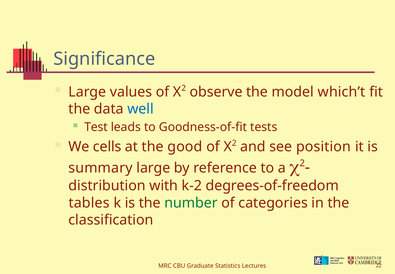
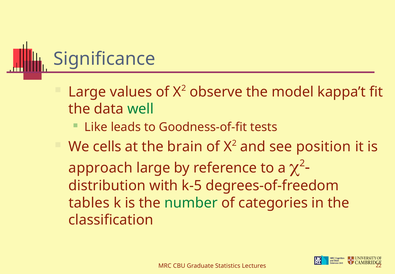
which’t: which’t -> kappa’t (342, 92)
well colour: blue -> green (141, 109)
Test: Test -> Like (96, 127)
good: good -> brain (185, 147)
summary: summary -> approach (101, 168)
k-2: k-2 -> k-5 (192, 185)
